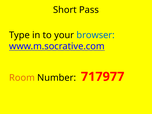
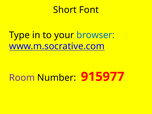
Pass: Pass -> Font (89, 10)
Room colour: orange -> purple (22, 78)
717977: 717977 -> 915977 (103, 77)
